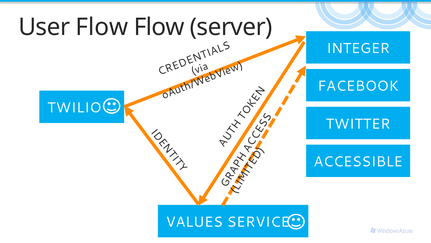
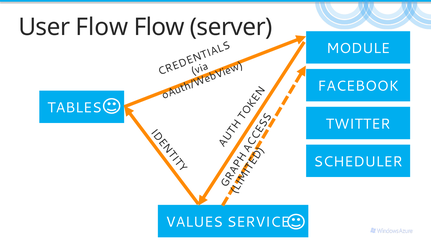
INTEGER: INTEGER -> MODULE (358, 48)
TWILIO: TWILIO -> TABLES (74, 108)
ACCESSIBLE: ACCESSIBLE -> SCHEDULER (358, 161)
